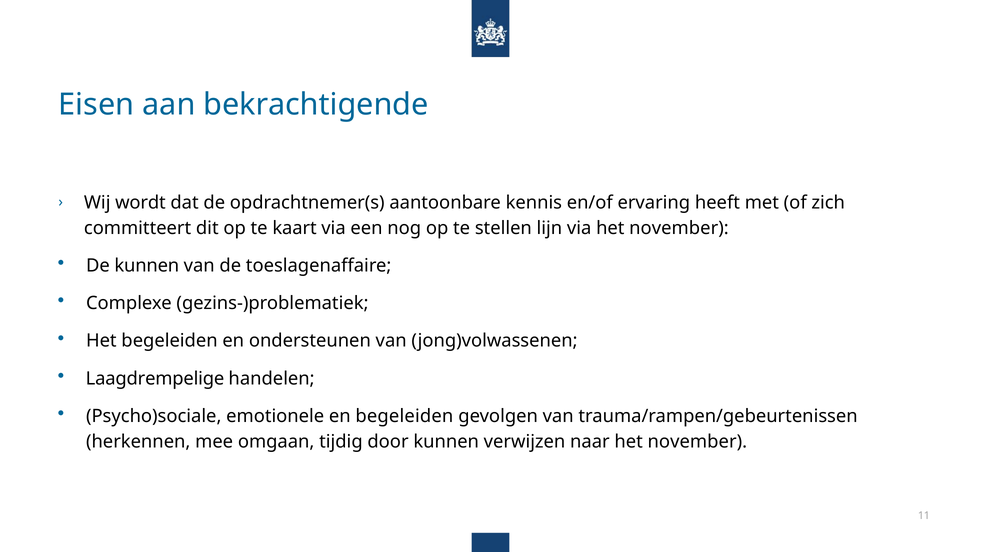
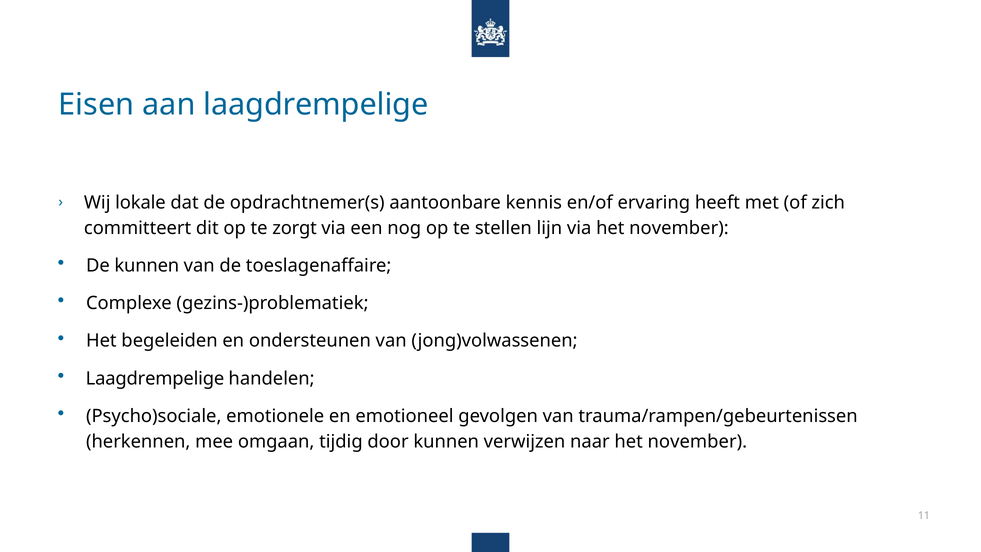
aan bekrachtigende: bekrachtigende -> laagdrempelige (316, 105)
wordt: wordt -> lokale (140, 202)
kaart: kaart -> zorgt (295, 228)
en begeleiden: begeleiden -> emotioneel (404, 416)
